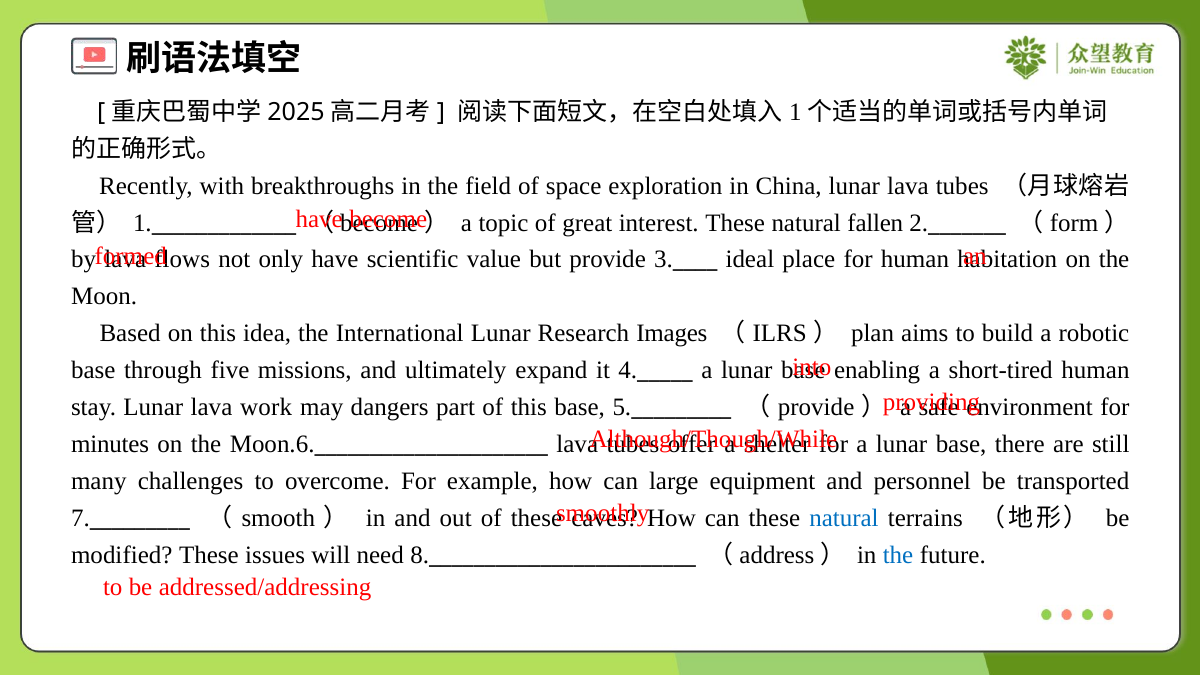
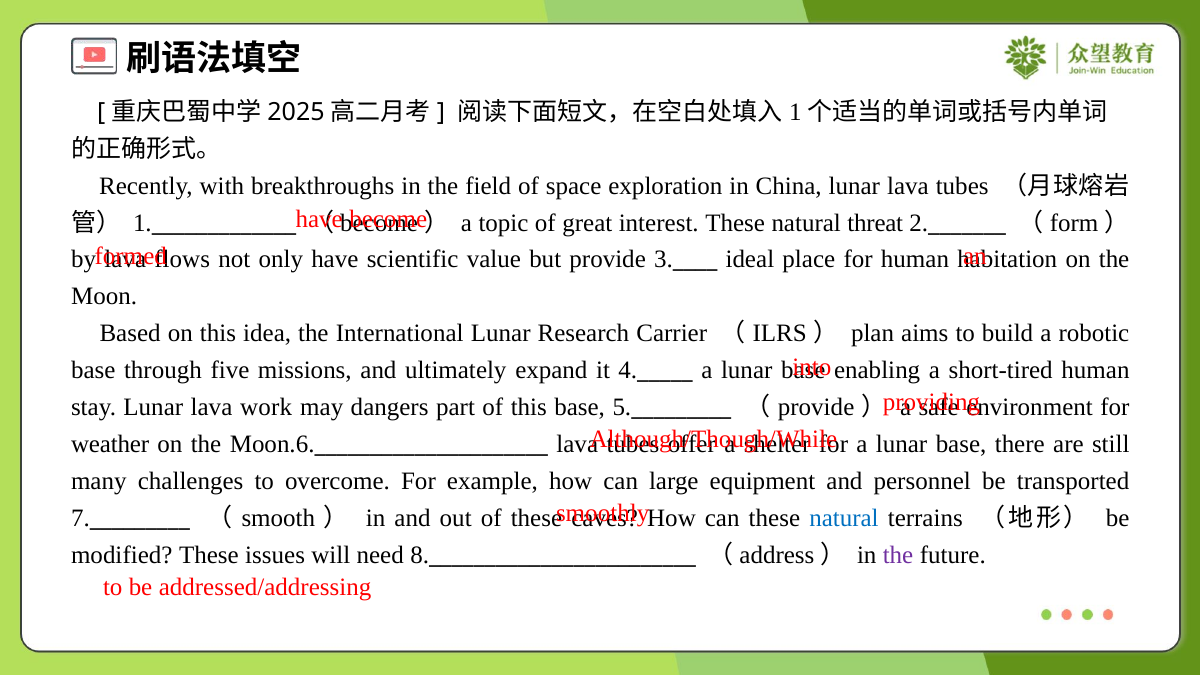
fallen: fallen -> threat (875, 223)
Images: Images -> Carrier (672, 333)
minutes: minutes -> weather (110, 444)
the colour: blue -> purple (898, 555)
